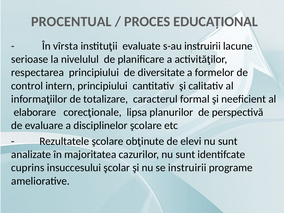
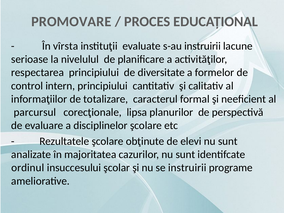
PROCENTUAL: PROCENTUAL -> PROMOVARE (71, 22)
elaborare: elaborare -> parcursul (35, 112)
cuprins: cuprins -> ordinul (28, 168)
